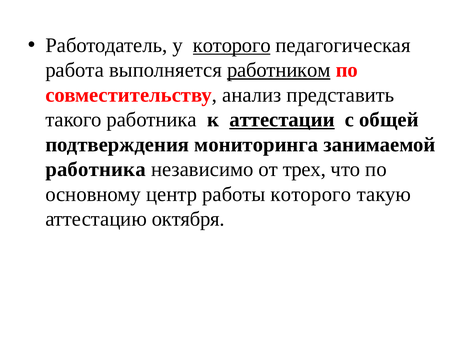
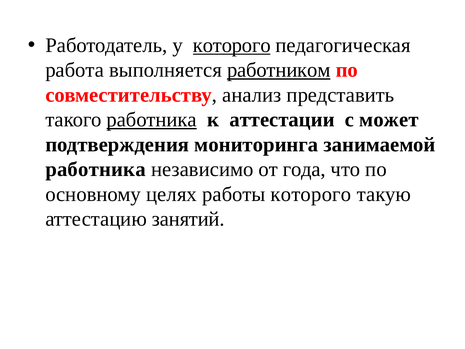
работника underline: none -> present (152, 120)
аттестации underline: present -> none (282, 120)
общей: общей -> может (389, 120)
трех: трех -> года (304, 169)
центр: центр -> целях (172, 194)
октября: октября -> занятий (188, 219)
